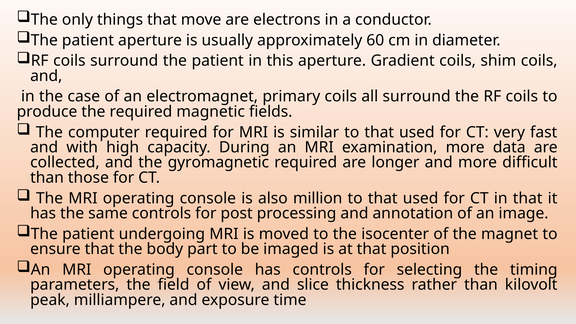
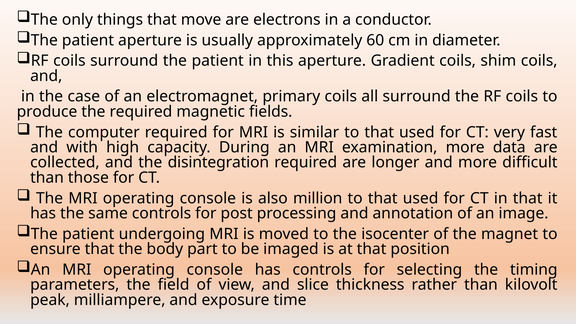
gyromagnetic: gyromagnetic -> disintegration (218, 163)
